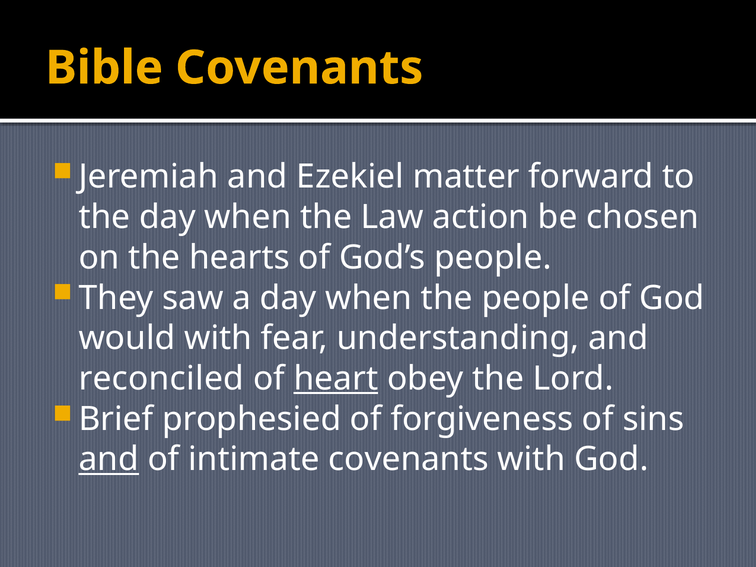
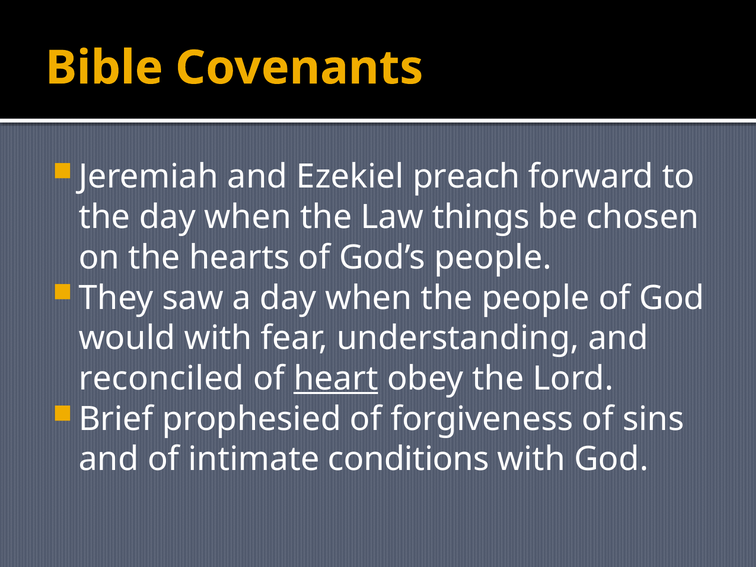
matter: matter -> preach (466, 177)
action: action -> things (481, 217)
and underline: present -> none (109, 459)
intimate covenants: covenants -> conditions (409, 459)
